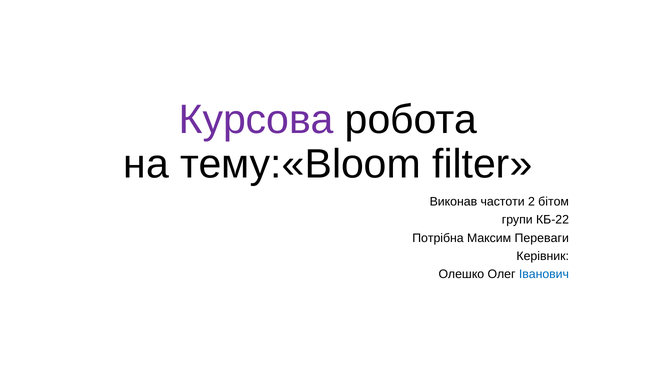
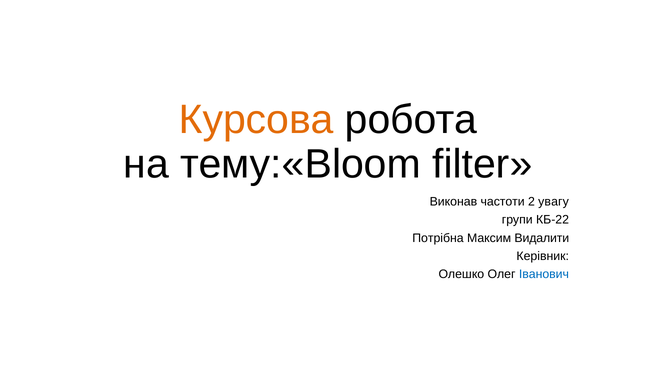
Курсова colour: purple -> orange (256, 120)
бітом: бітом -> увагу (554, 202)
Переваги: Переваги -> Видалити (542, 238)
